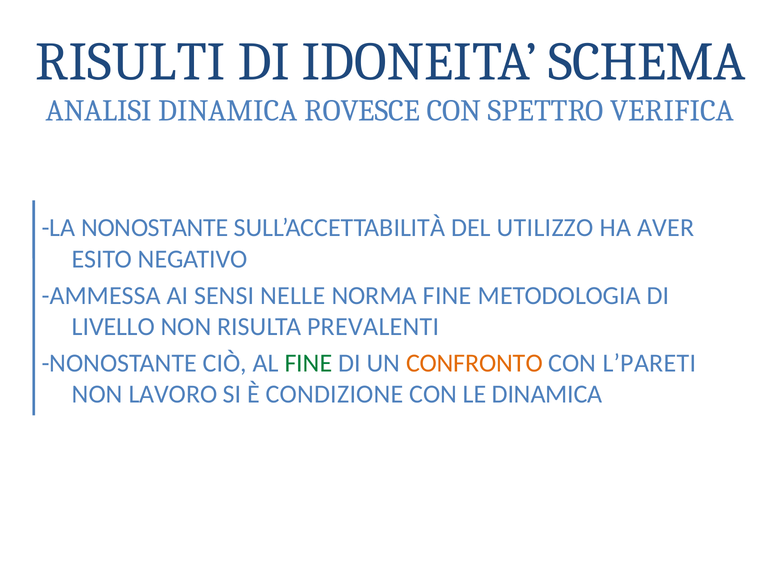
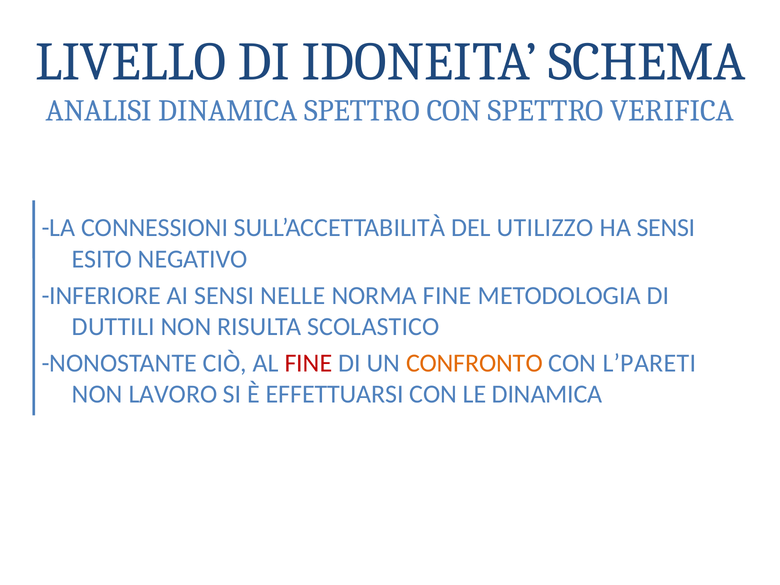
RISULTI: RISULTI -> LIVELLO (131, 62)
DINAMICA ROVESCE: ROVESCE -> SPETTRO (362, 111)
LA NONOSTANTE: NONOSTANTE -> CONNESSIONI (155, 228)
HA AVER: AVER -> SENSI (666, 228)
AMMESSA: AMMESSA -> INFERIORE (101, 295)
LIVELLO: LIVELLO -> DUTTILI (113, 327)
PREVALENTI: PREVALENTI -> SCOLASTICO (373, 327)
FINE colour: green -> red (308, 363)
CONDIZIONE: CONDIZIONE -> EFFETTUARSI (335, 394)
